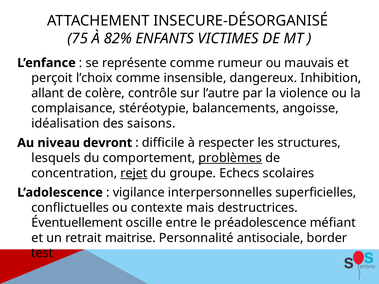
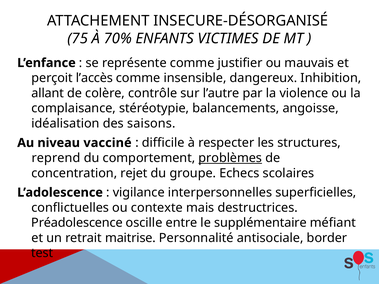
82%: 82% -> 70% (118, 39)
rumeur: rumeur -> justifier (240, 63)
l’choix: l’choix -> l’accès (94, 78)
devront: devront -> vacciné (108, 143)
lesquels: lesquels -> reprend (56, 158)
rejet underline: present -> none (134, 173)
Éventuellement: Éventuellement -> Préadolescence (77, 223)
préadolescence: préadolescence -> supplémentaire (260, 223)
